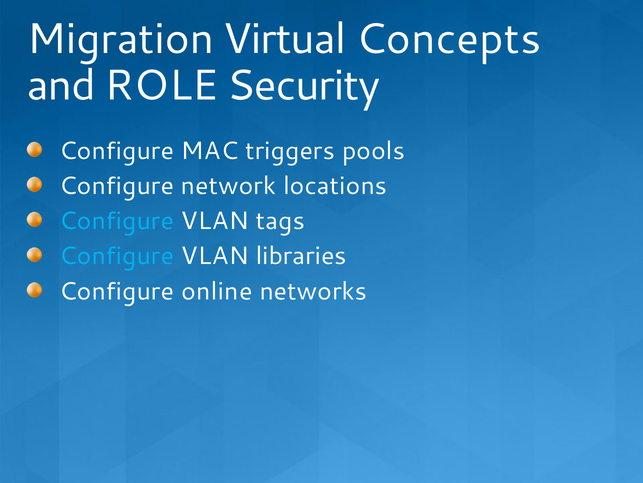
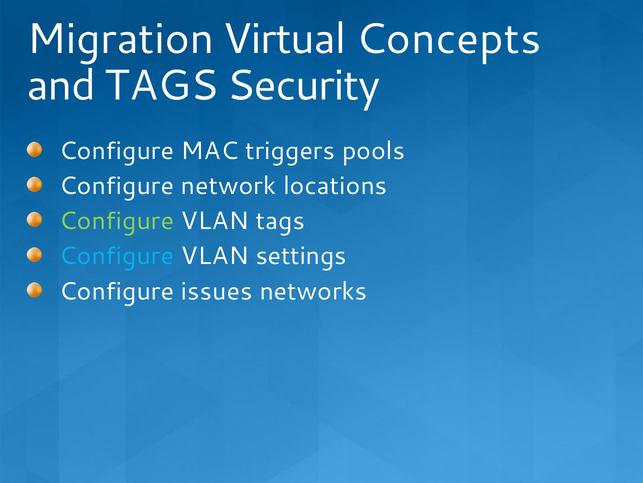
and ROLE: ROLE -> TAGS (161, 85)
Configure colour: light blue -> light green (117, 221)
libraries: libraries -> settings (301, 256)
online: online -> issues (217, 291)
